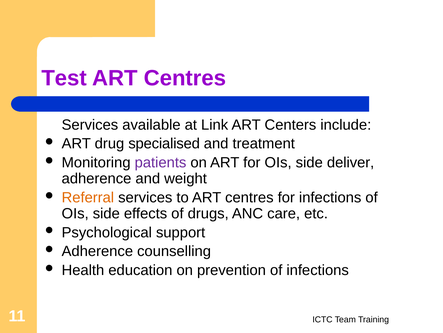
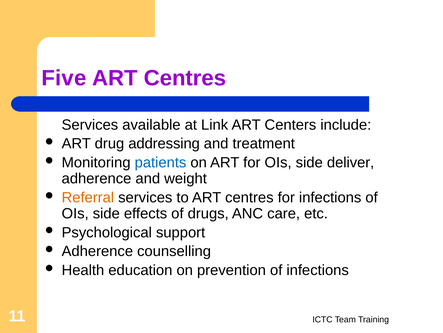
Test: Test -> Five (64, 78)
specialised: specialised -> addressing (164, 143)
patients colour: purple -> blue (160, 162)
